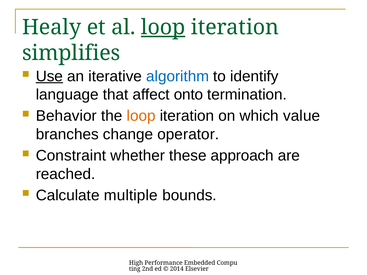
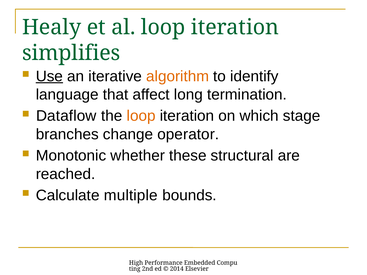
loop underline: present -> none (163, 27)
algorithm colour: blue -> orange (178, 76)
onto: onto -> long (188, 95)
Behavior: Behavior -> Dataflow (66, 116)
value: value -> stage (302, 116)
Constraint: Constraint -> Monotonic (71, 156)
approach: approach -> structural (242, 156)
